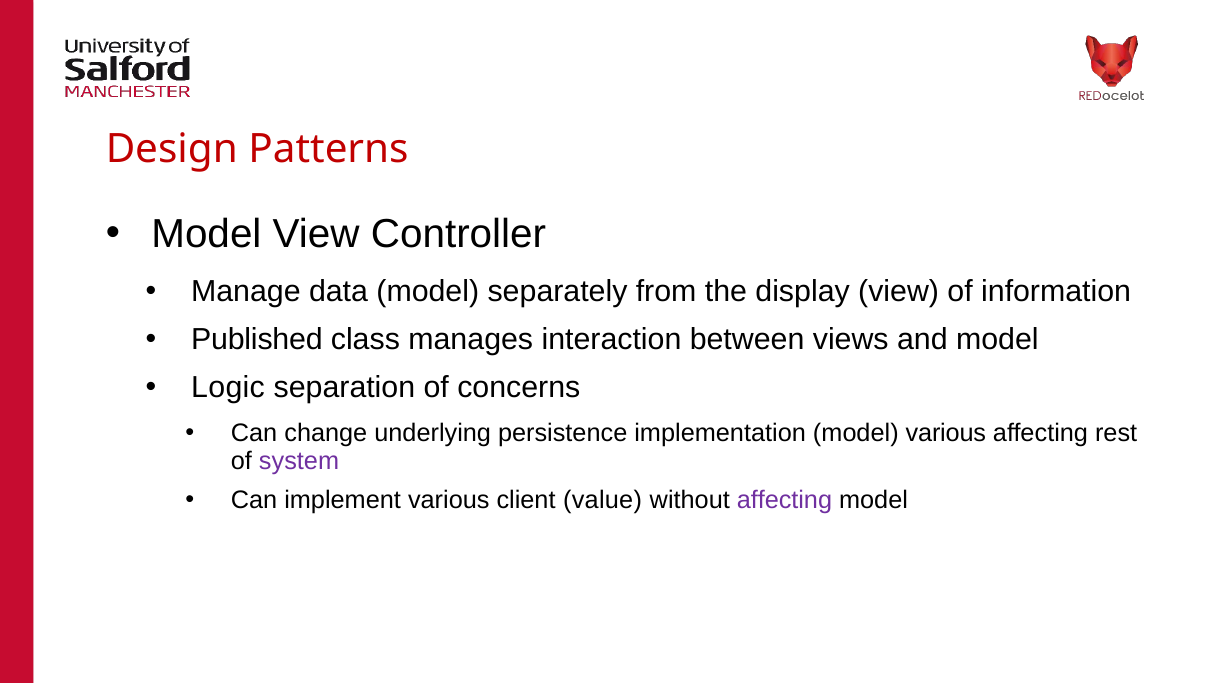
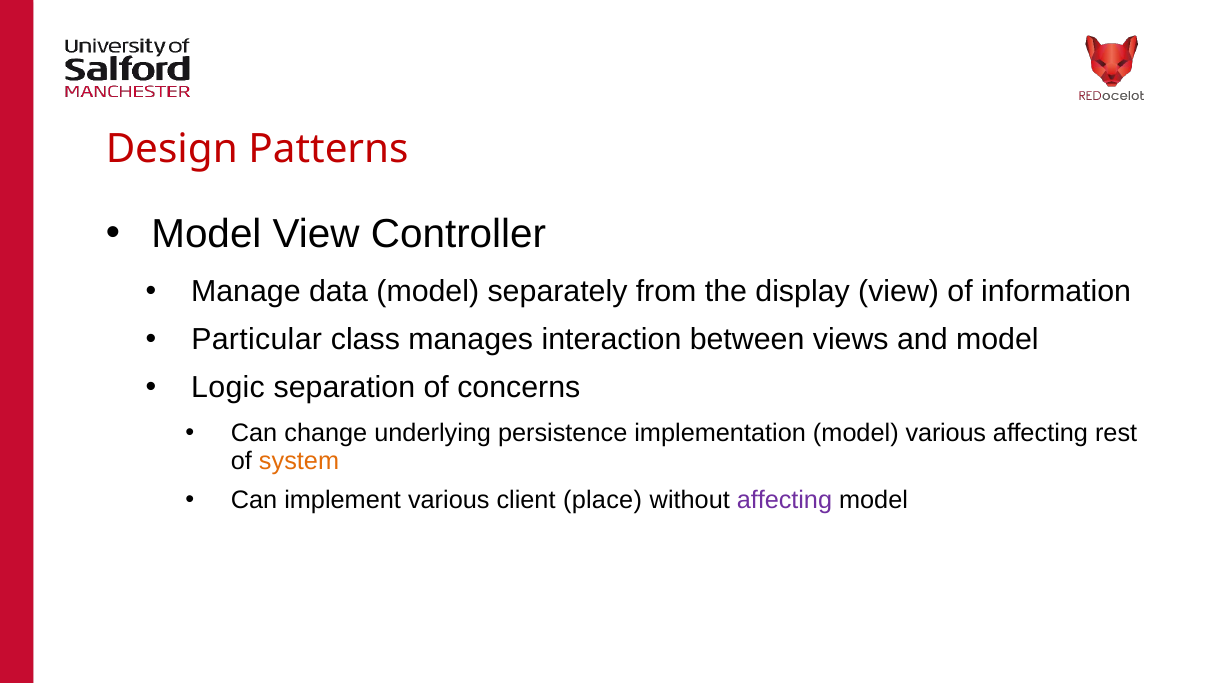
Published: Published -> Particular (257, 339)
system colour: purple -> orange (299, 461)
value: value -> place (603, 500)
